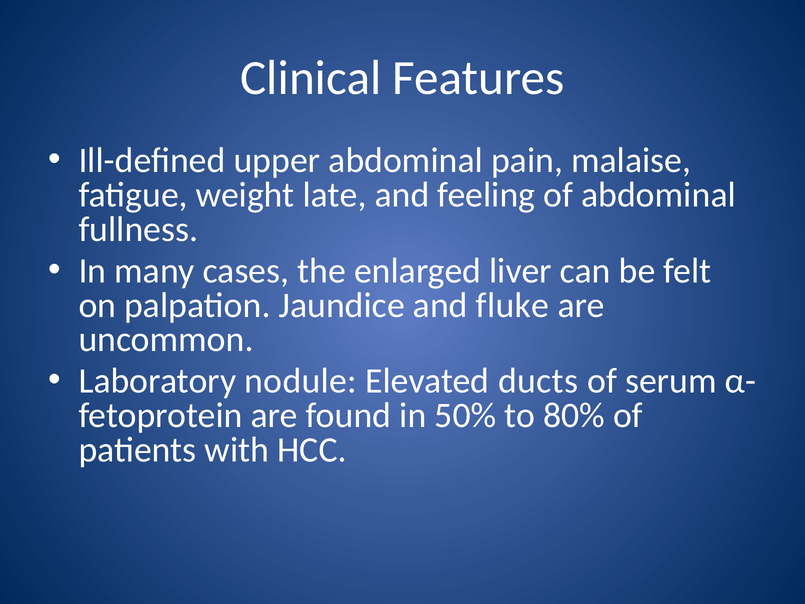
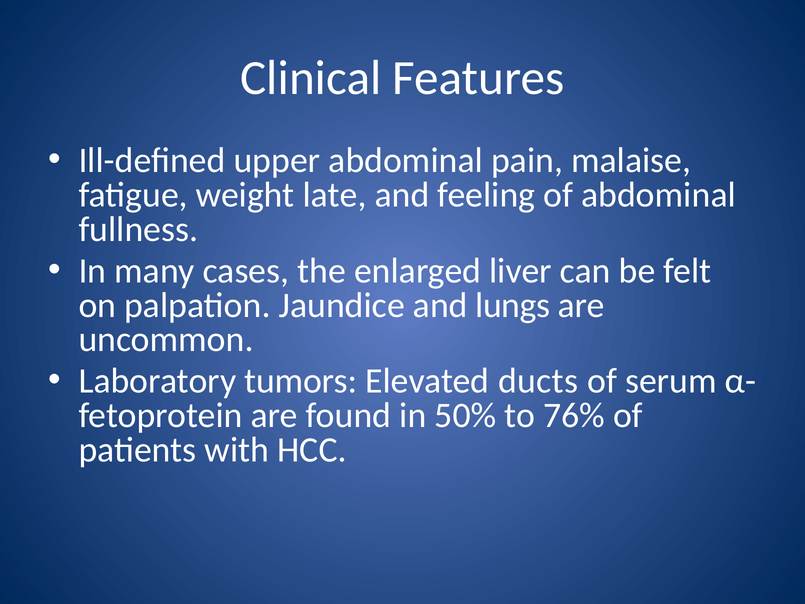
fluke: fluke -> lungs (513, 305)
nodule: nodule -> tumors (301, 381)
80%: 80% -> 76% (574, 415)
